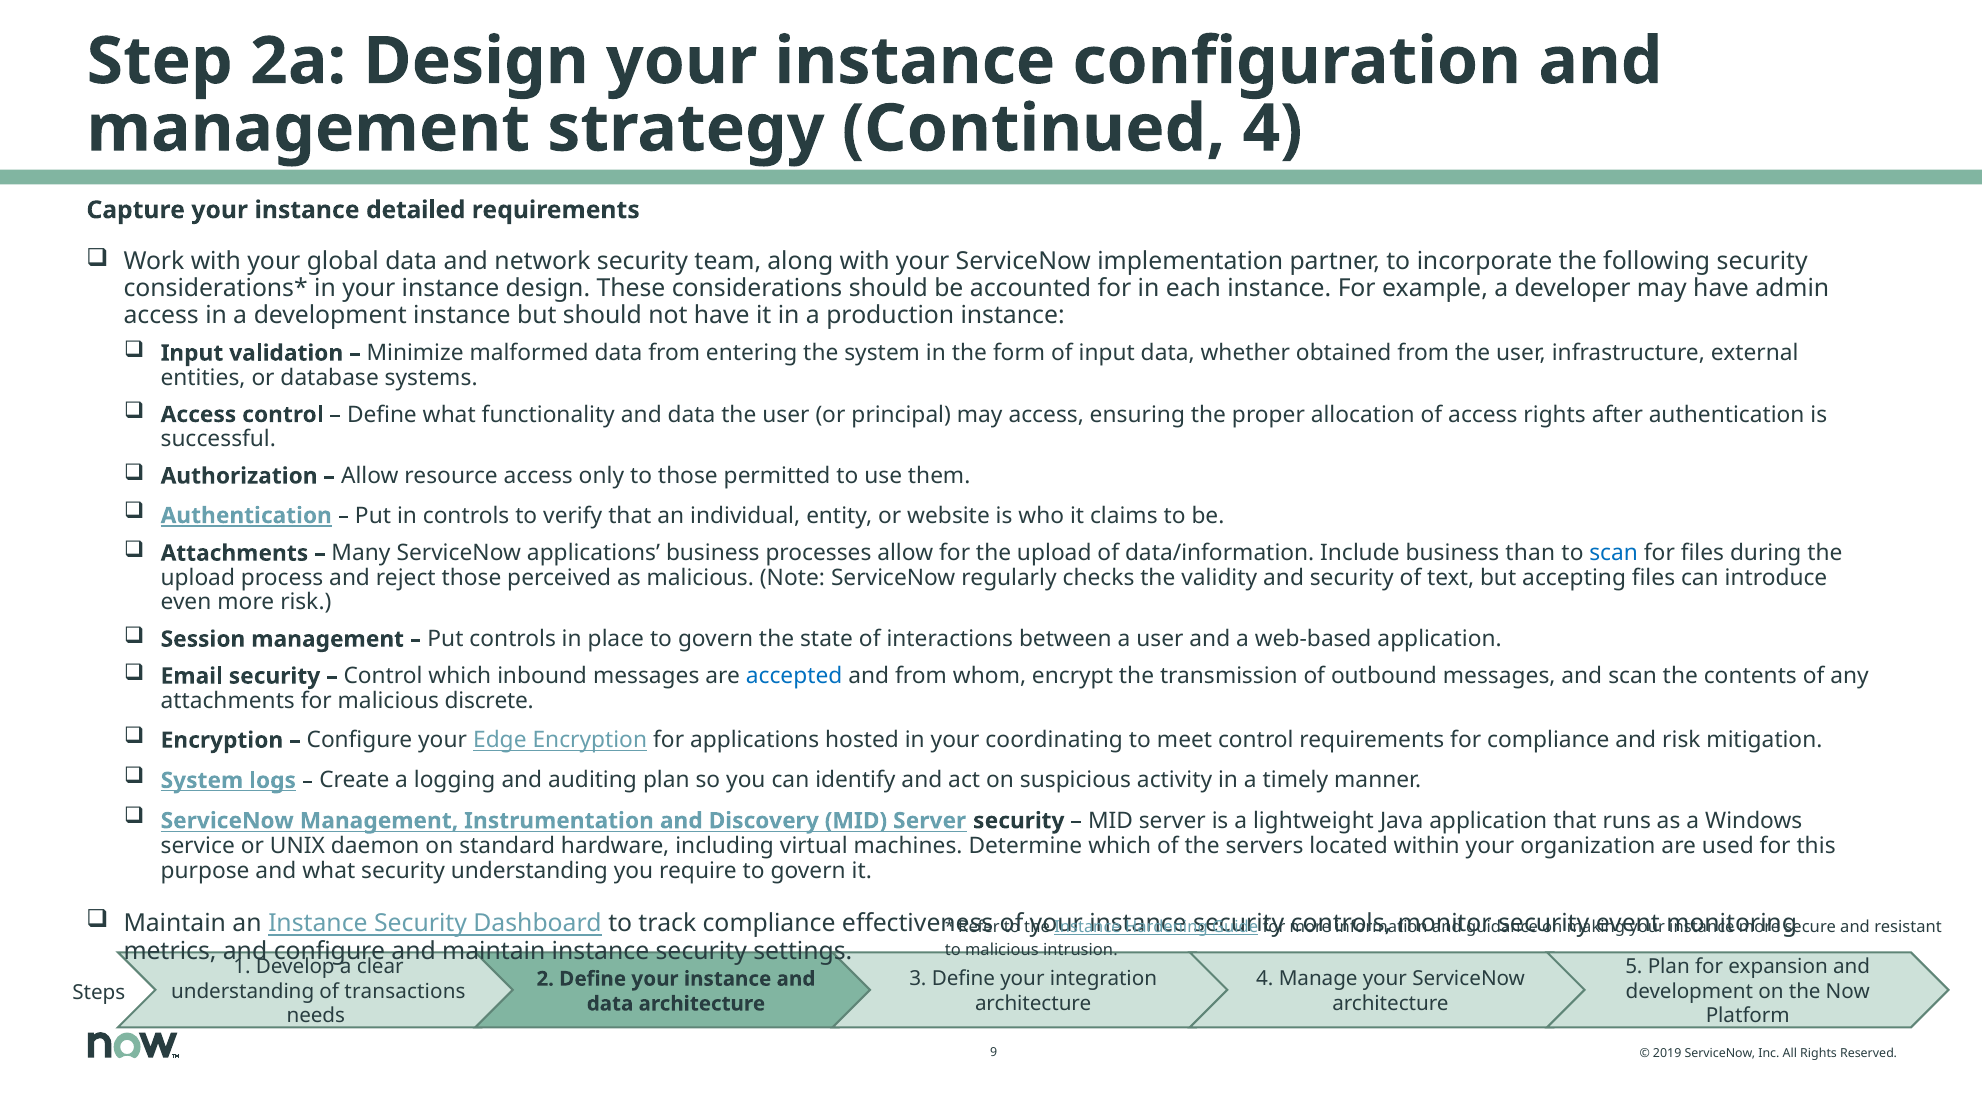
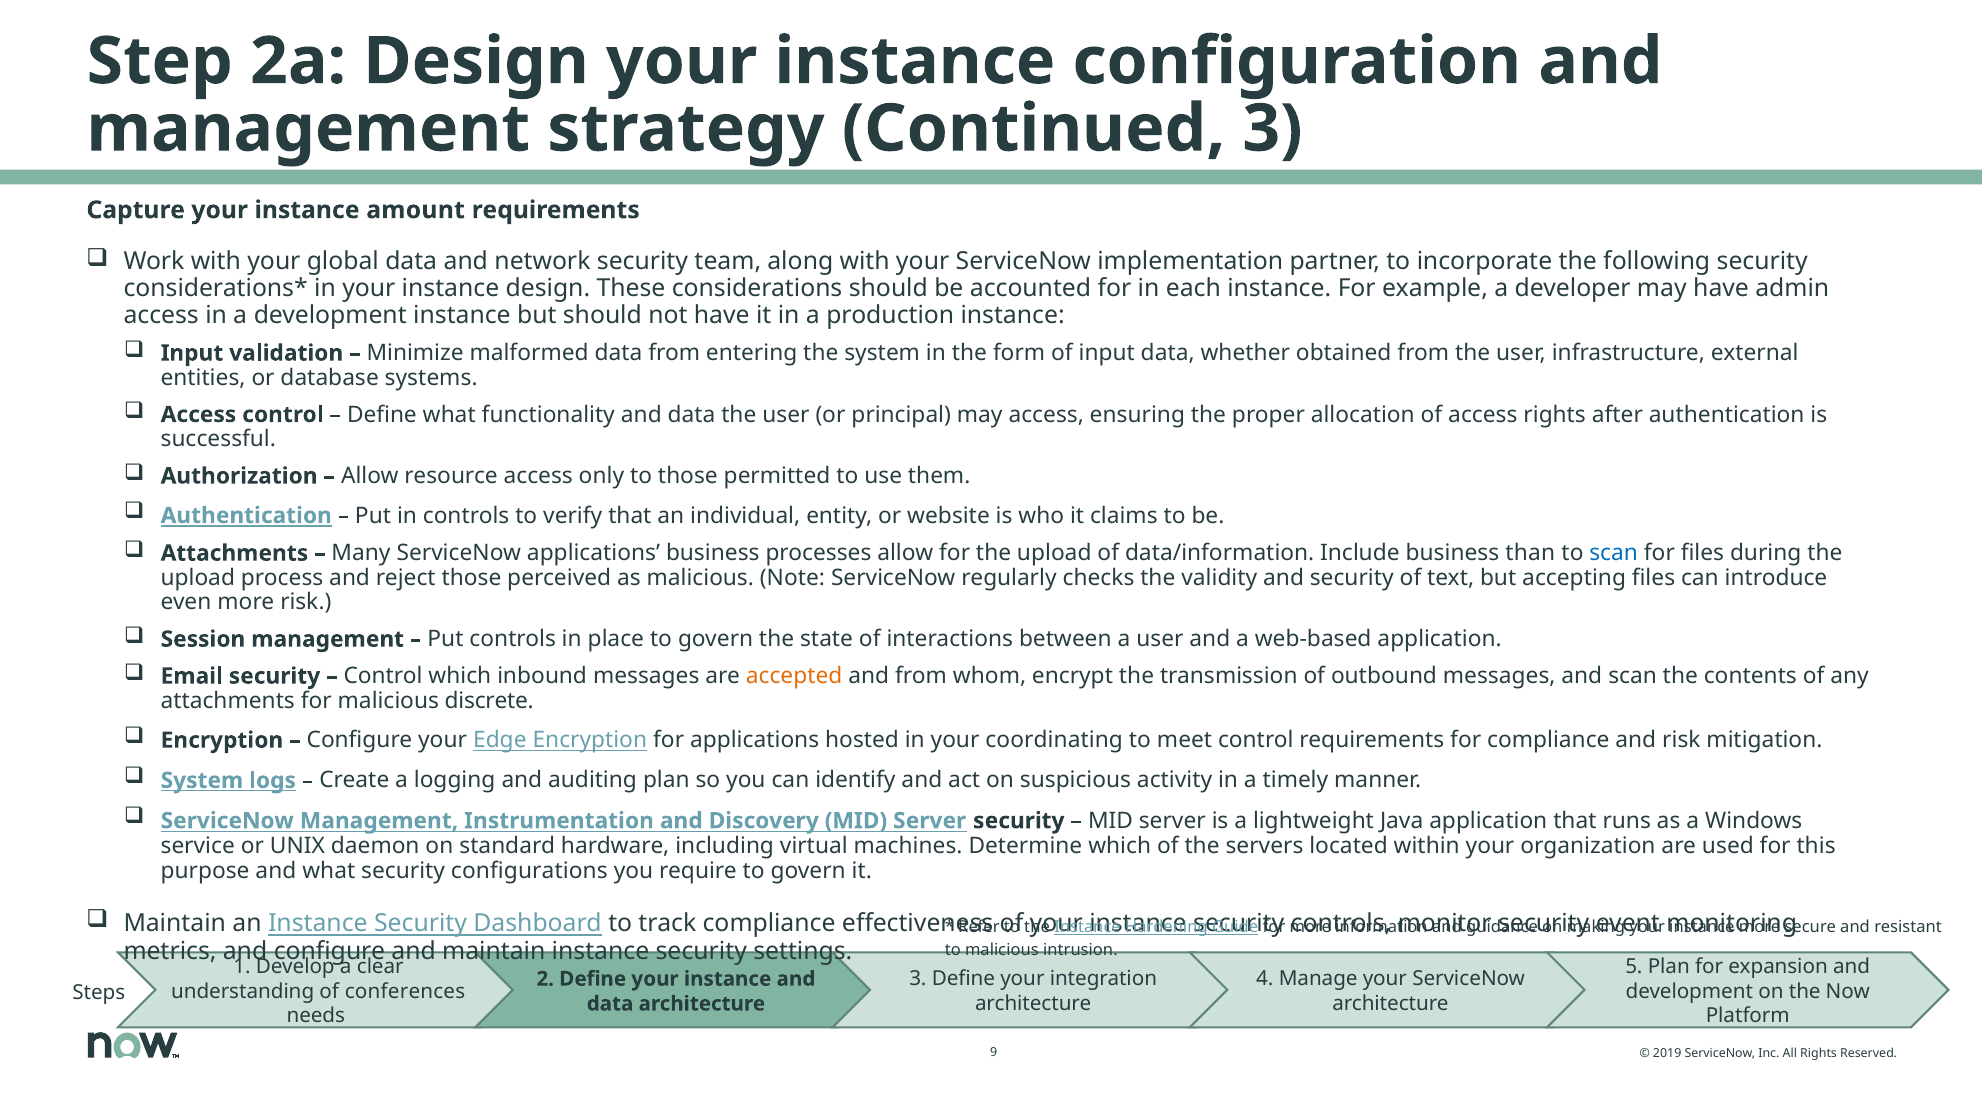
Continued 4: 4 -> 3 (1272, 129)
detailed: detailed -> amount (416, 210)
accepted colour: blue -> orange (794, 676)
security understanding: understanding -> configurations (529, 871)
transactions: transactions -> conferences (405, 991)
